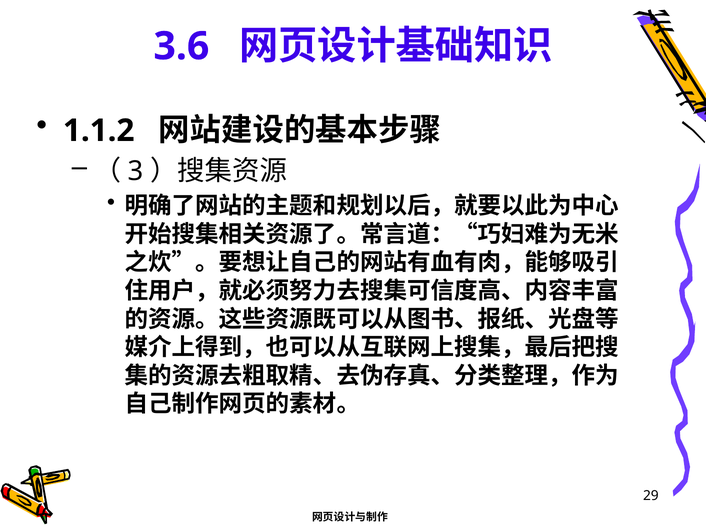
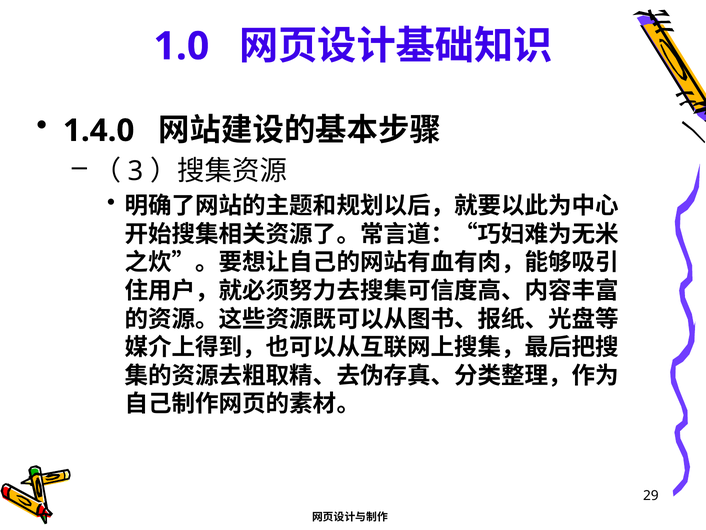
3.6: 3.6 -> 1.0 (181, 46)
1.1.2: 1.1.2 -> 1.4.0 (99, 130)
